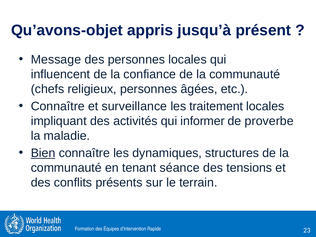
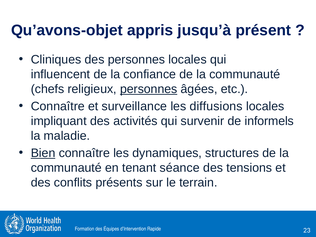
Message: Message -> Cliniques (56, 60)
personnes underline: none -> present (149, 89)
traitement: traitement -> diffusions (216, 106)
informer: informer -> survenir (202, 121)
proverbe: proverbe -> informels (269, 121)
